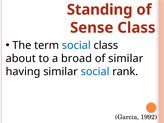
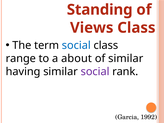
Sense: Sense -> Views (92, 28)
about: about -> range (21, 58)
broad: broad -> about (77, 58)
social colour: blue -> purple (95, 72)
